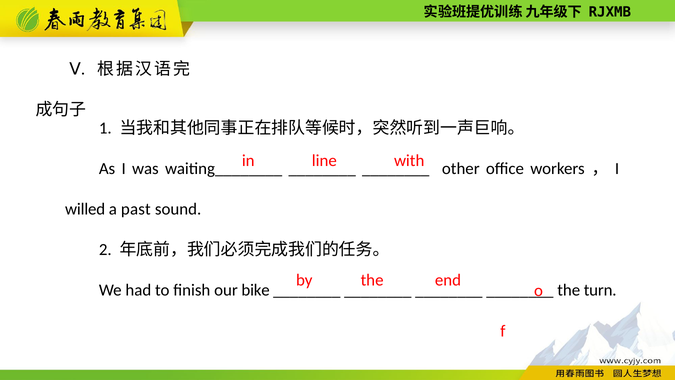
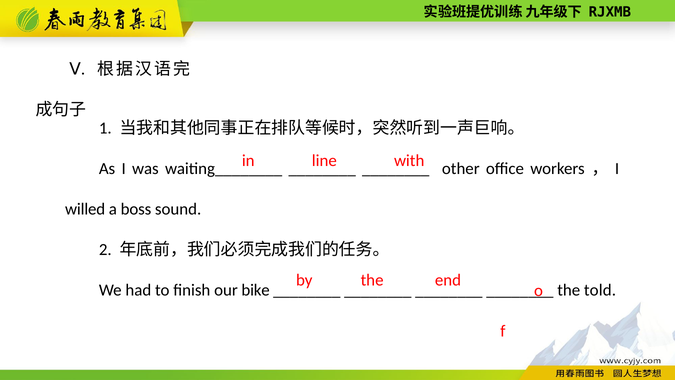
past: past -> boss (136, 209)
turn: turn -> told (600, 290)
